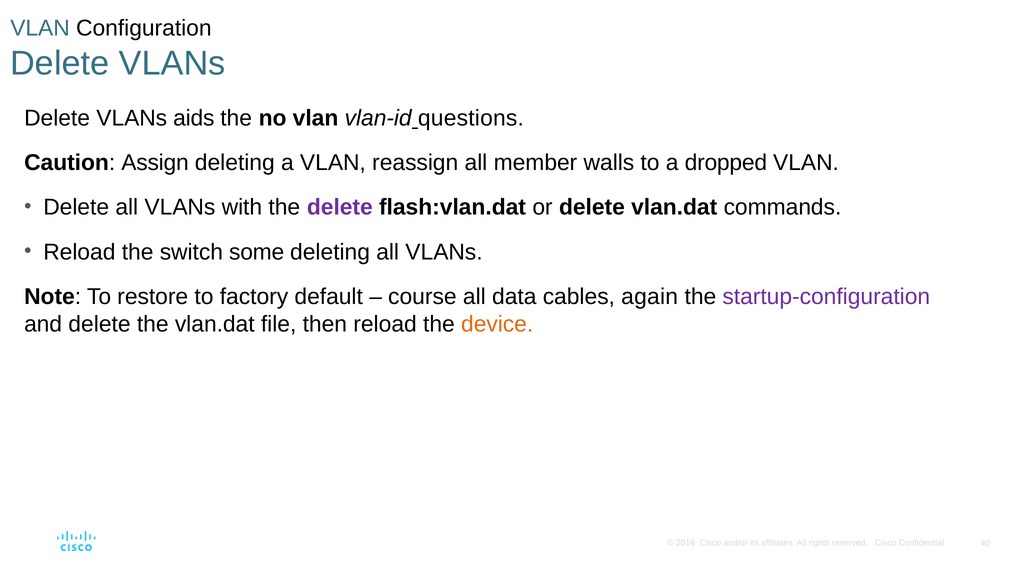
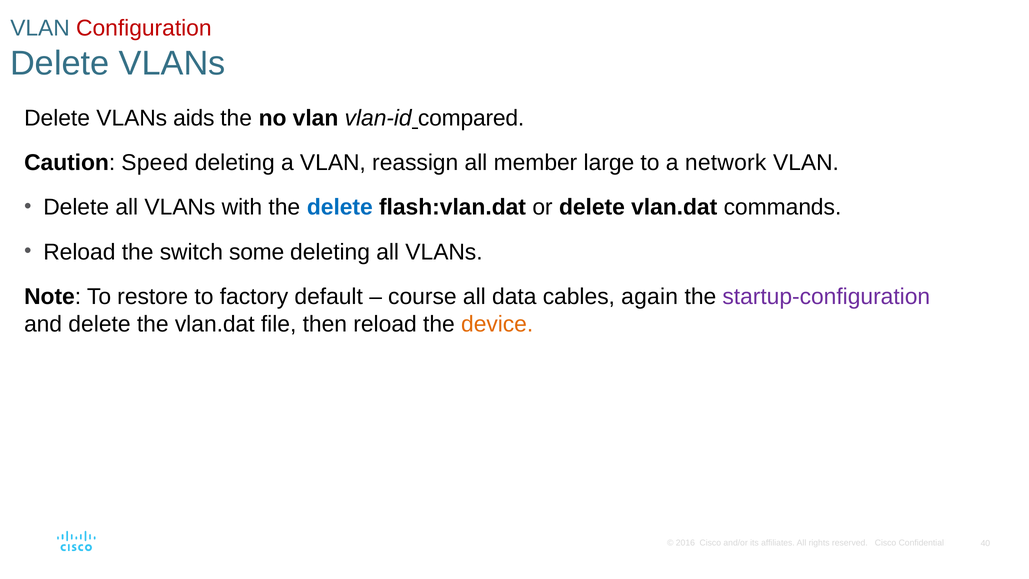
Configuration colour: black -> red (144, 28)
questions: questions -> compared (471, 118)
Assign: Assign -> Speed (155, 163)
walls: walls -> large (609, 163)
dropped: dropped -> network (726, 163)
delete colour: purple -> blue (340, 207)
